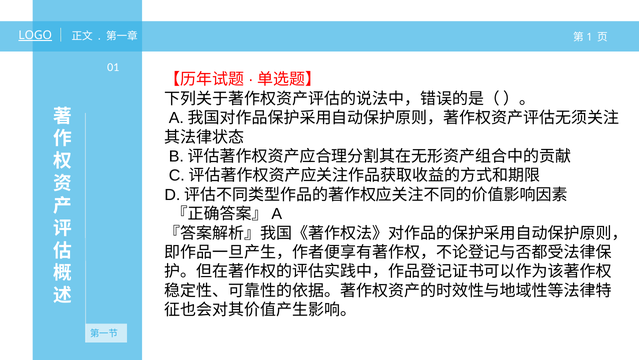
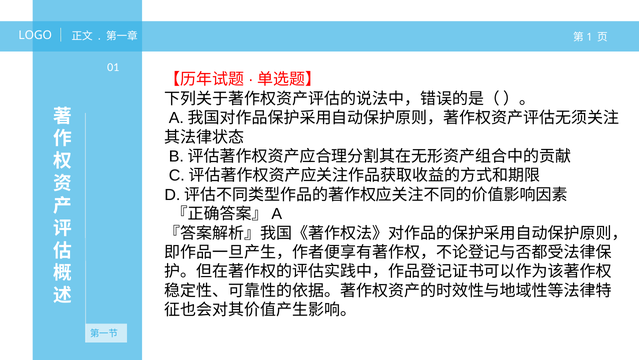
LOGO underline: present -> none (35, 35)
